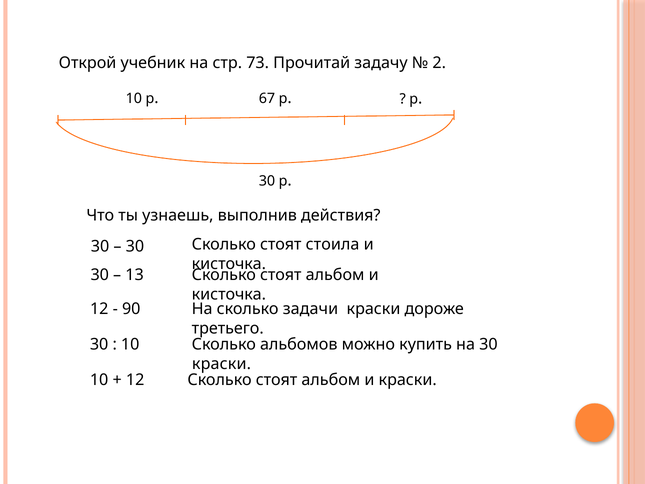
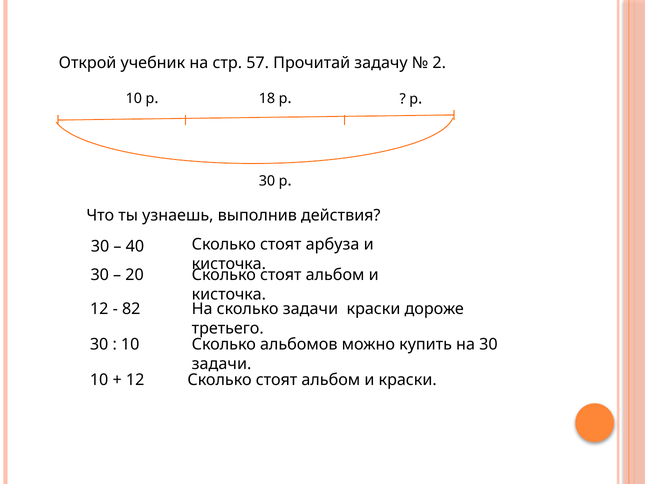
73: 73 -> 57 (258, 63)
67: 67 -> 18 (267, 98)
30: 30 -> 40 (135, 246)
стоила: стоила -> арбуза (333, 244)
13: 13 -> 20 (135, 275)
90: 90 -> 82 (131, 309)
краски: краски -> задачи (222, 364)
